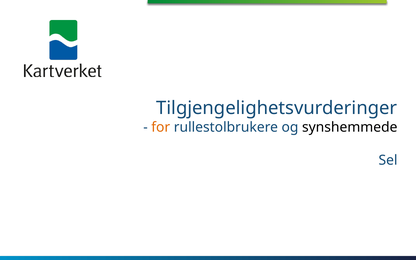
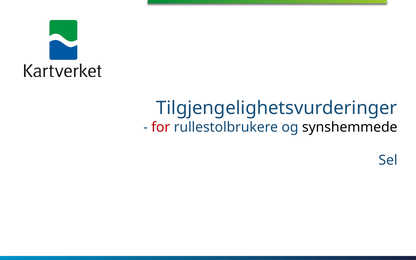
for colour: orange -> red (161, 127)
